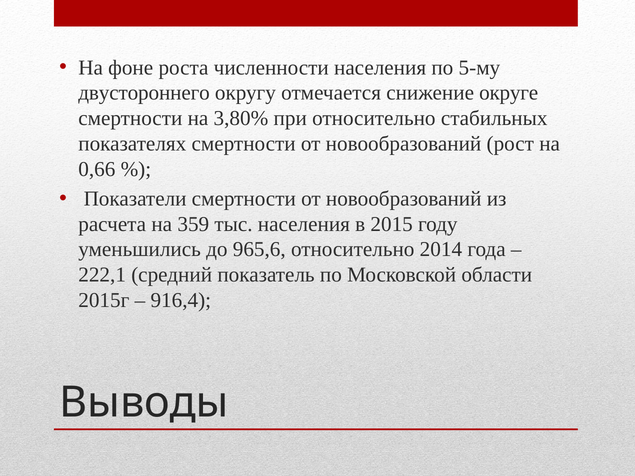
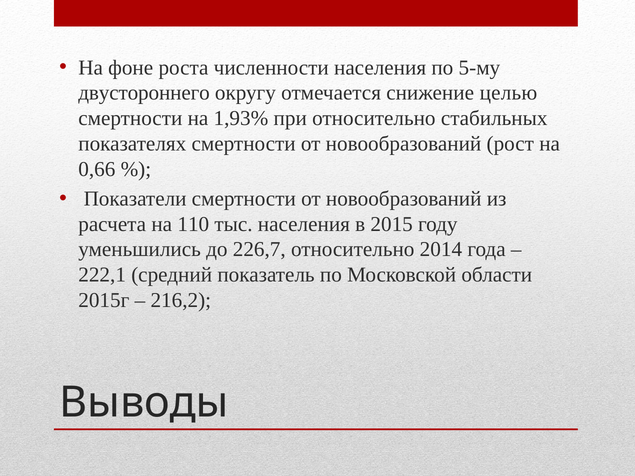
округе: округе -> целью (508, 93)
3,80%: 3,80% -> 1,93% (241, 118)
359: 359 -> 110 (193, 224)
965,6: 965,6 -> 226,7 (259, 250)
916,4: 916,4 -> 216,2 (181, 300)
